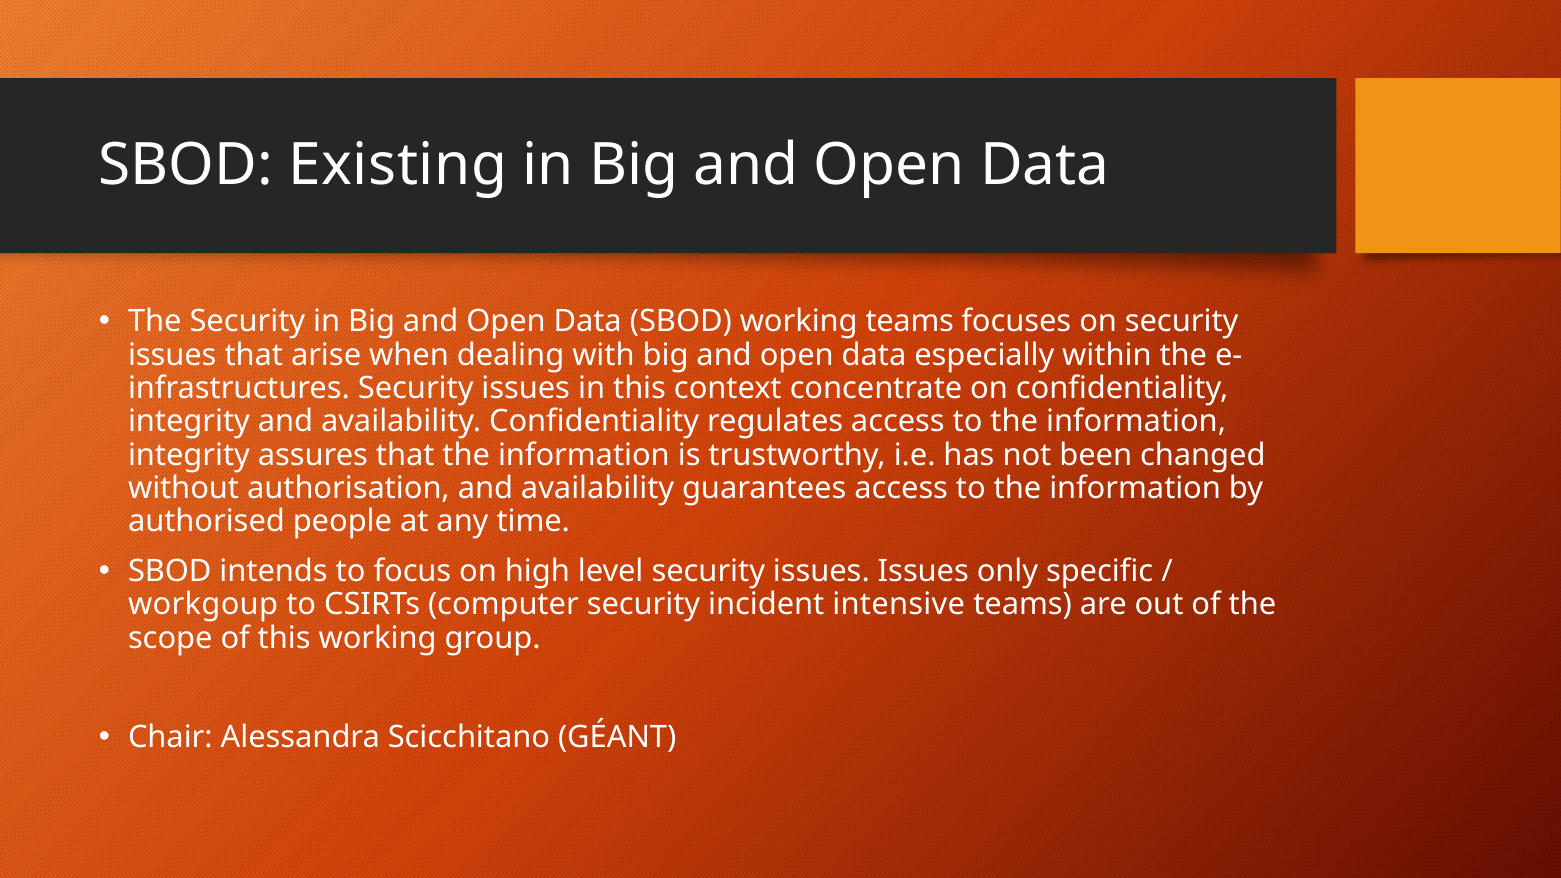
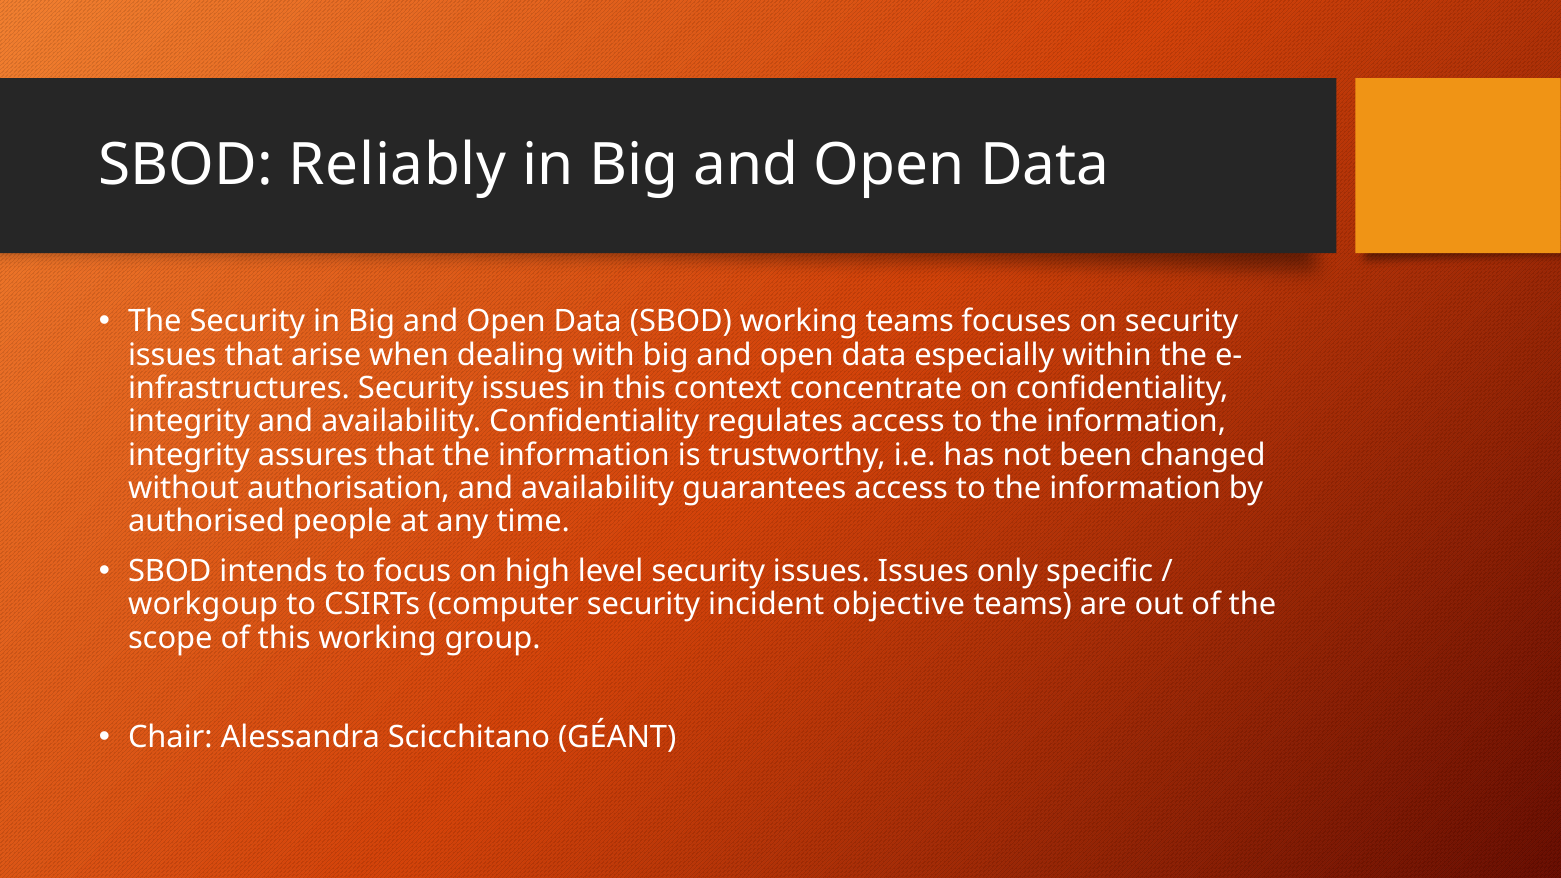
Existing: Existing -> Reliably (398, 165)
intensive: intensive -> objective (899, 605)
